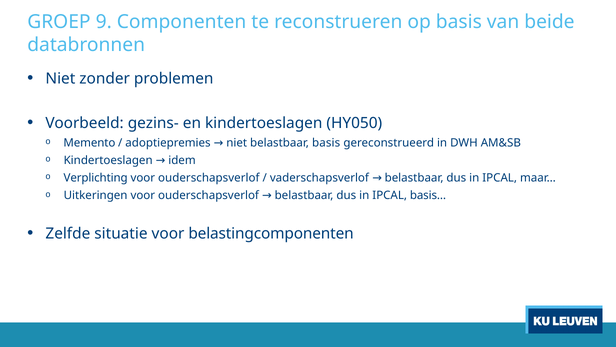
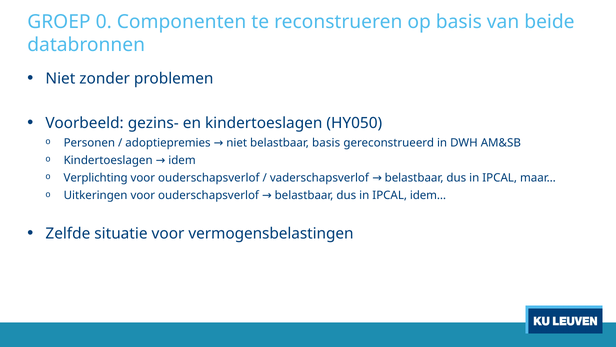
9: 9 -> 0 (104, 22)
Memento: Memento -> Personen (89, 143)
basis…: basis… -> idem… (428, 195)
belastingcomponenten: belastingcomponenten -> vermogensbelastingen (271, 233)
